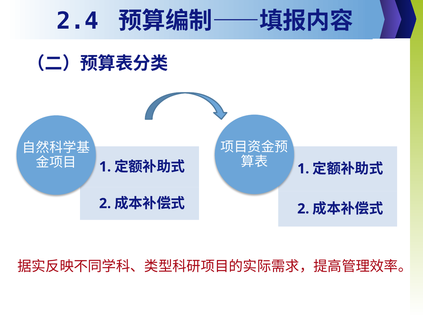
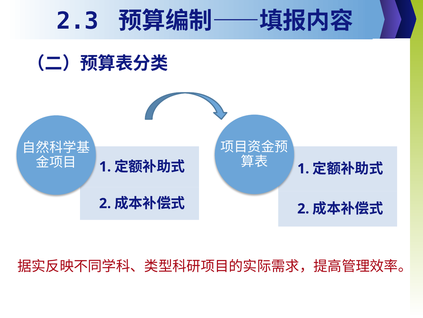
2.4: 2.4 -> 2.3 (78, 21)
